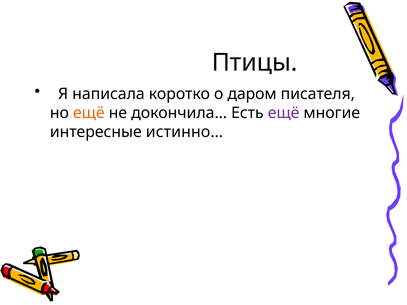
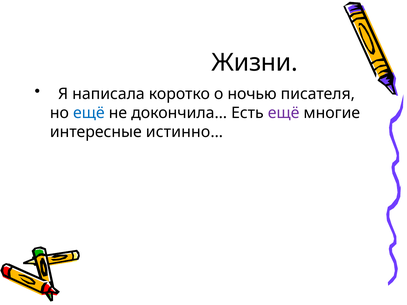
Птицы: Птицы -> Жизни (255, 63)
даром: даром -> ночью (252, 94)
ещё colour: orange -> blue (89, 113)
